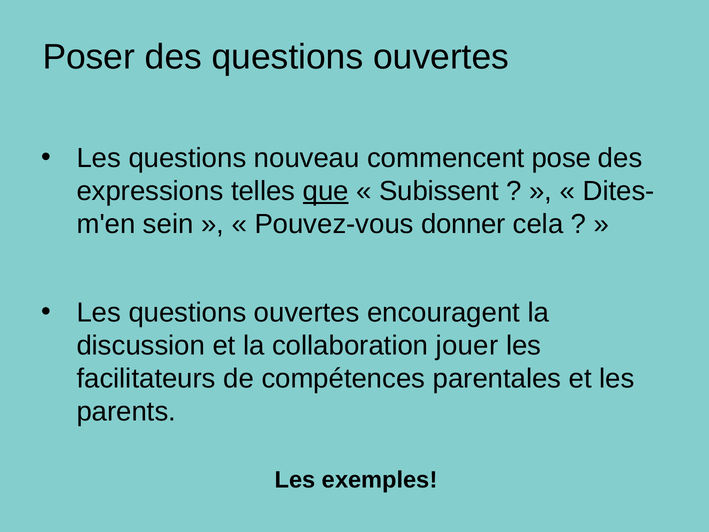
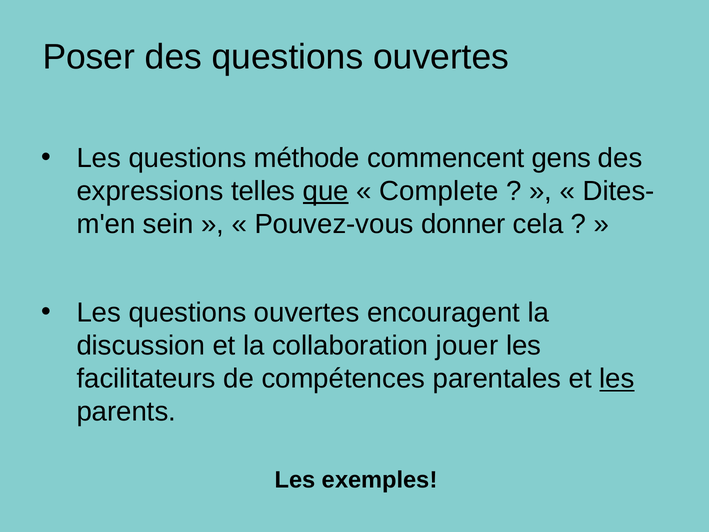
nouveau: nouveau -> méthode (307, 158)
pose: pose -> gens (561, 158)
Subissent: Subissent -> Complete (439, 191)
les underline: none -> present (617, 379)
